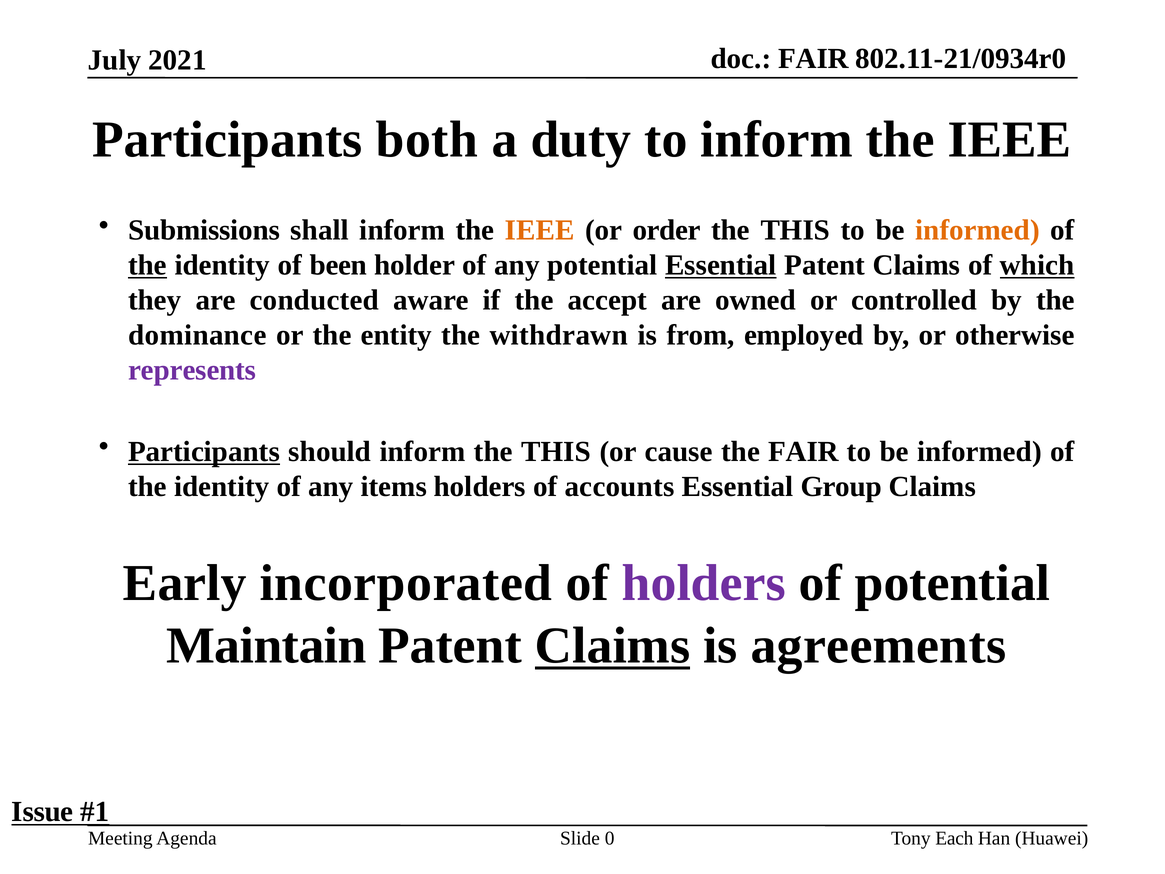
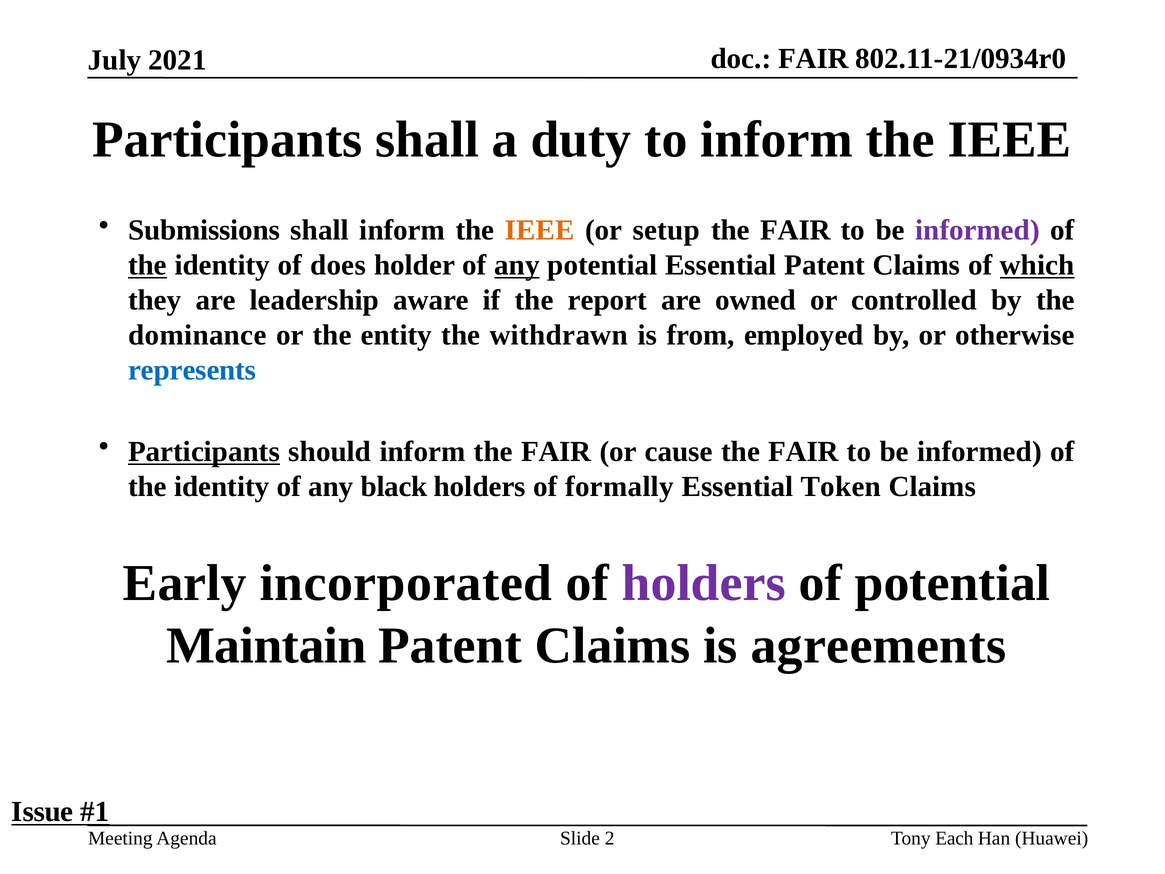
Participants both: both -> shall (427, 140)
order: order -> setup (666, 230)
THIS: THIS -> FAIR (795, 230)
informed colour: orange -> purple (978, 230)
been: been -> does (338, 265)
any underline: none -> present (517, 265)
Essential underline: present -> none (721, 265)
conducted: conducted -> leadership (314, 300)
accept: accept -> report (607, 300)
represents colour: purple -> blue (192, 370)
inform the THIS: THIS -> FAIR (556, 452)
items: items -> black (394, 486)
accounts: accounts -> formally (619, 486)
Group: Group -> Token (841, 486)
Claims underline: present -> none (612, 645)
0: 0 -> 2 (610, 838)
